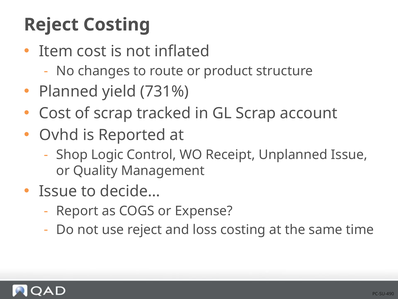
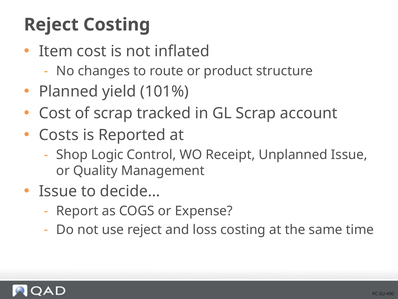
731%: 731% -> 101% (164, 91)
Ovhd: Ovhd -> Costs (59, 135)
